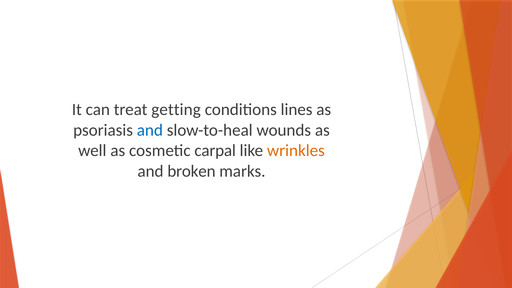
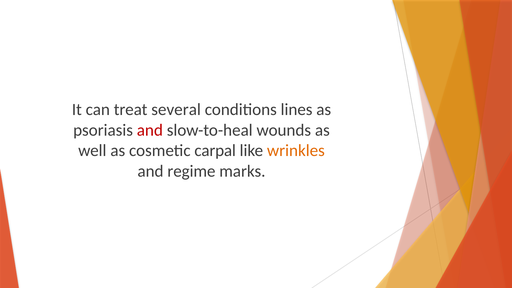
getting: getting -> several (176, 110)
and colour: blue -> red (150, 130)
broken: broken -> regime (191, 171)
